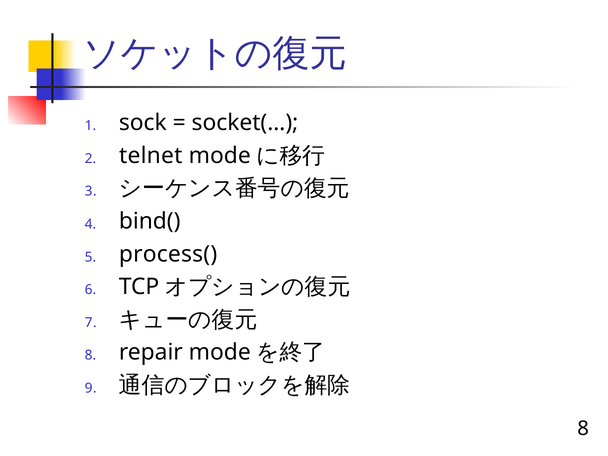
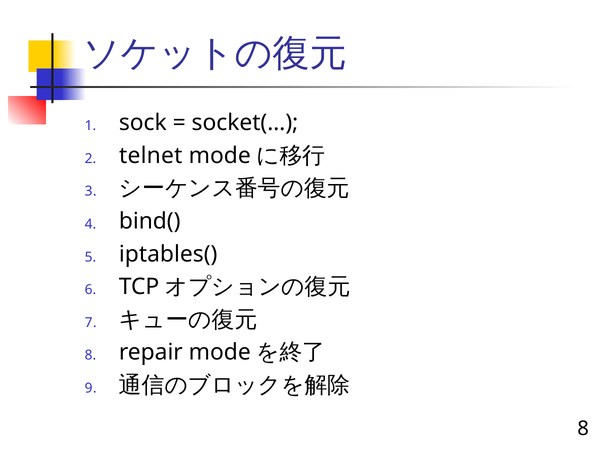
process(: process( -> iptables( (168, 254)
